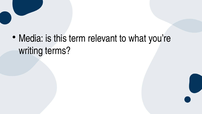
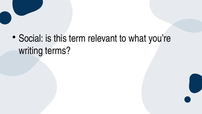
Media: Media -> Social (31, 38)
